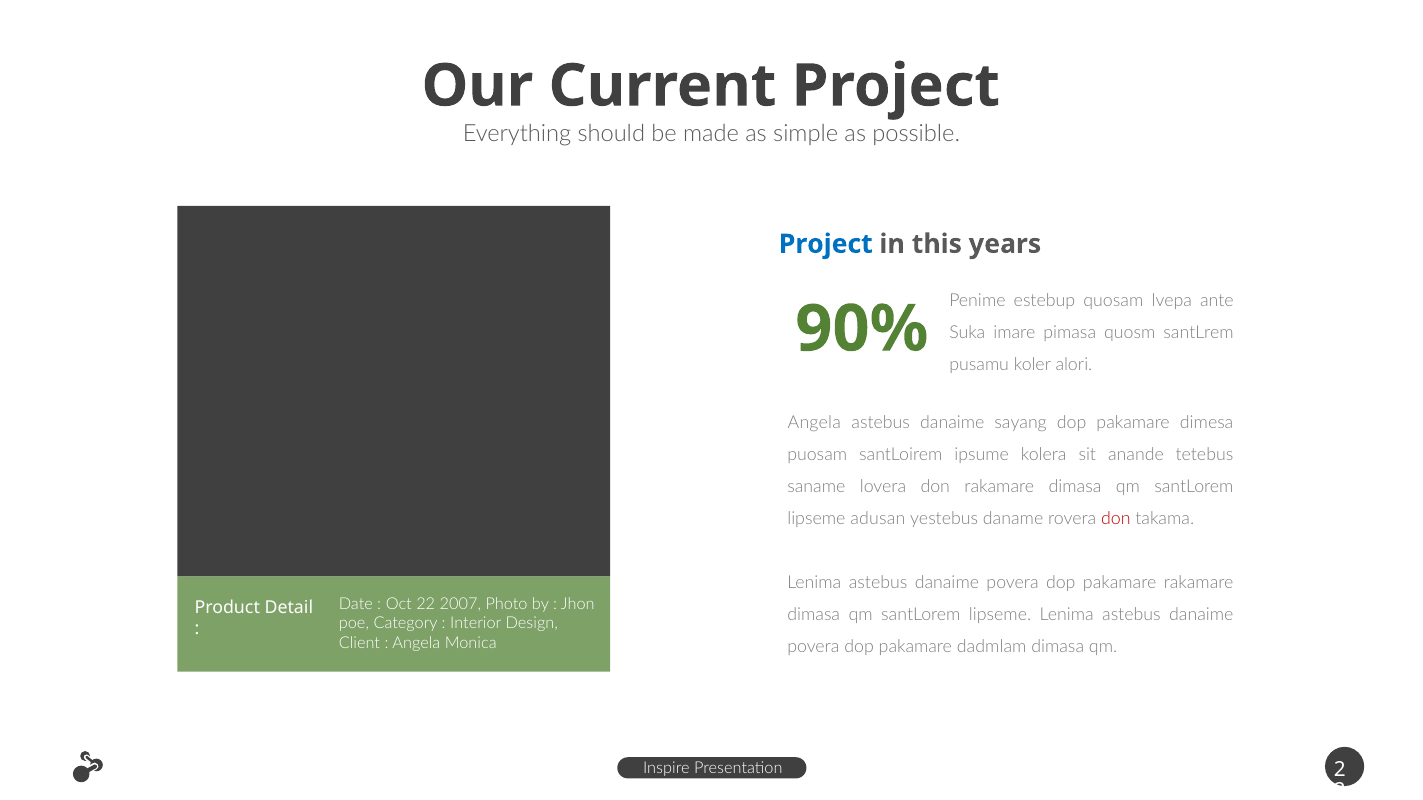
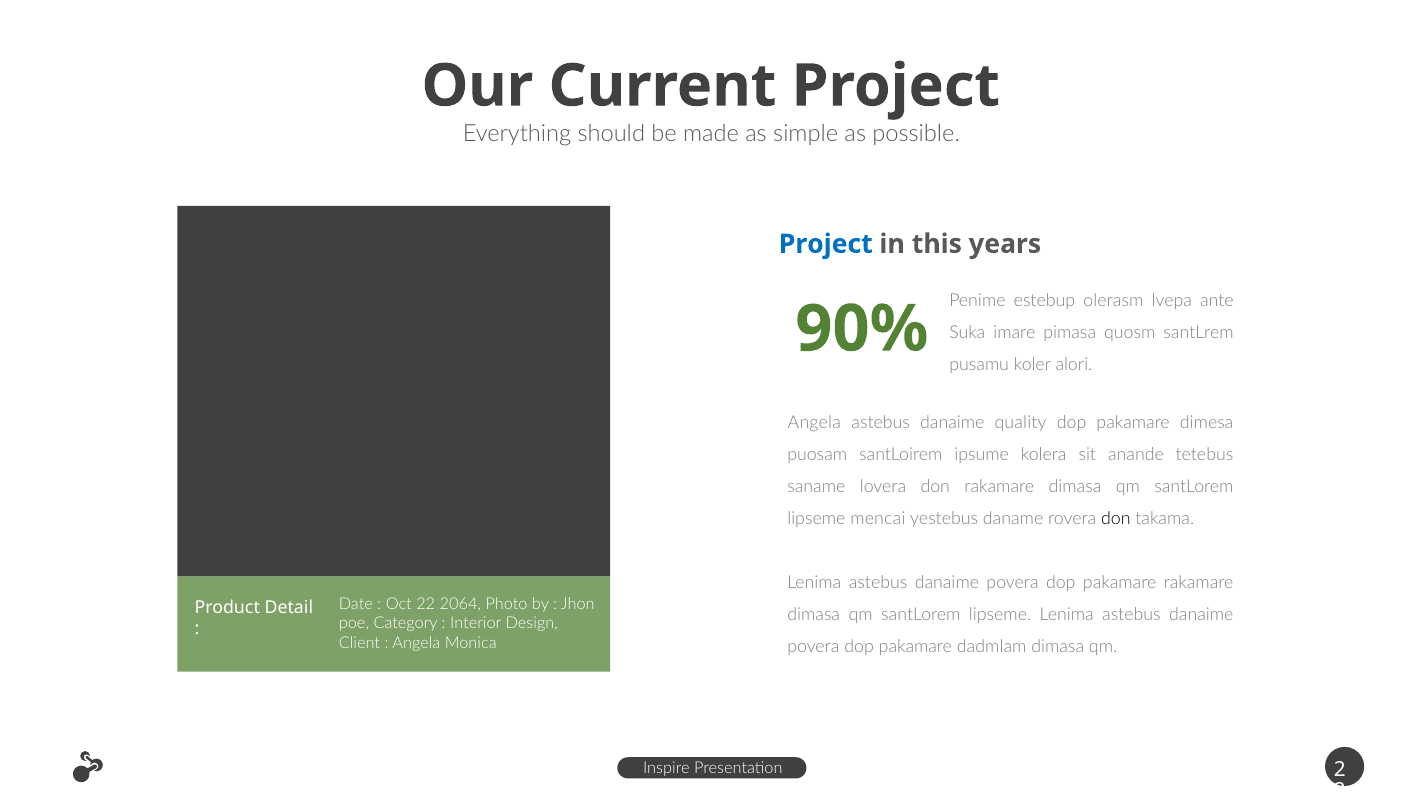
quosam: quosam -> olerasm (1113, 301)
sayang: sayang -> quality (1021, 423)
adusan: adusan -> mencai (878, 519)
don colour: red -> black (1116, 519)
2007: 2007 -> 2064 (460, 604)
